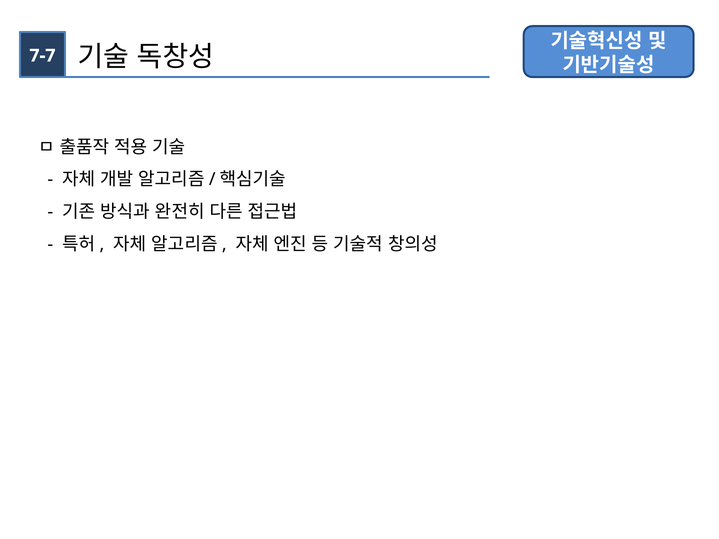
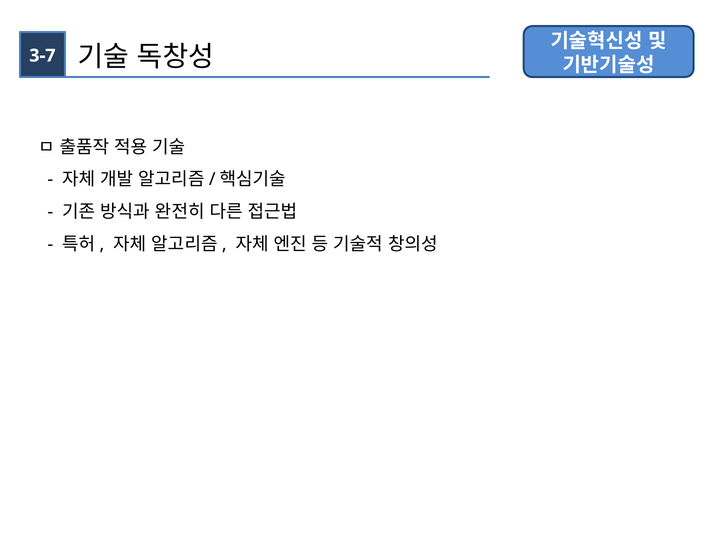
7-7: 7-7 -> 3-7 (42, 56)
